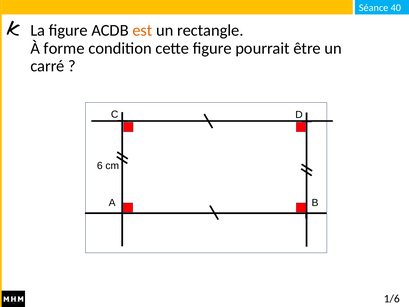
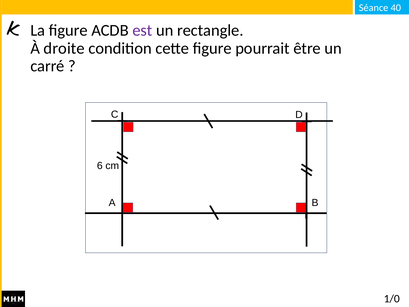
est colour: orange -> purple (142, 30)
forme: forme -> droite (64, 48)
1/6: 1/6 -> 1/0 (392, 298)
